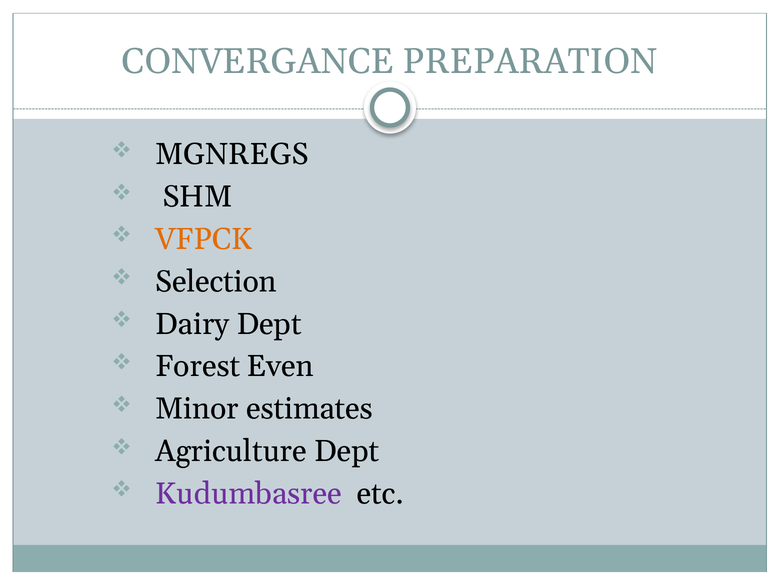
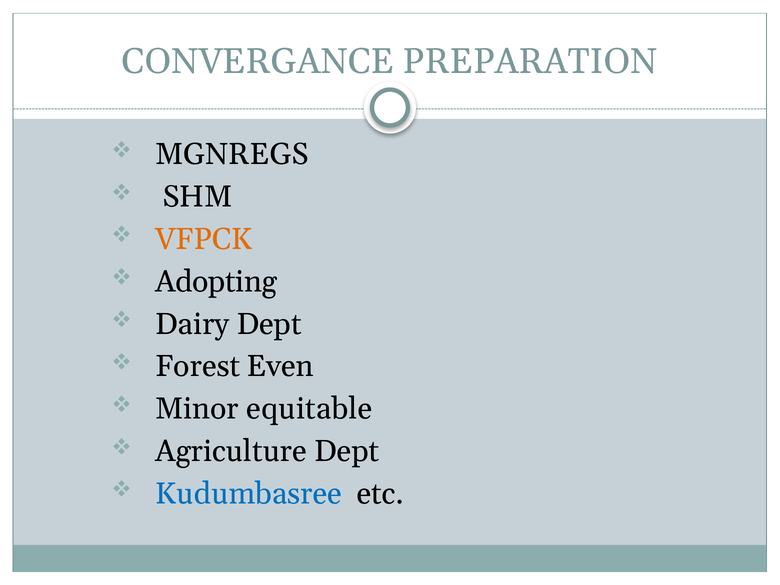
Selection: Selection -> Adopting (216, 282)
estimates: estimates -> equitable (309, 409)
Kudumbasree colour: purple -> blue (249, 494)
